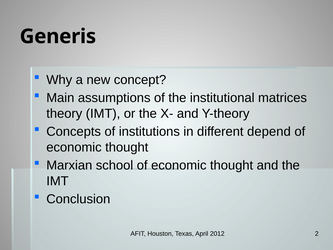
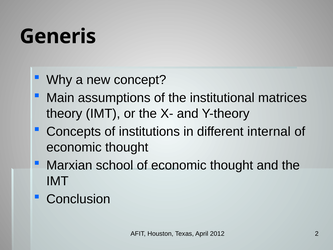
depend: depend -> internal (269, 132)
